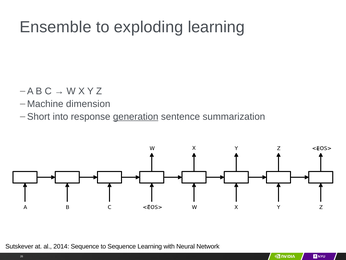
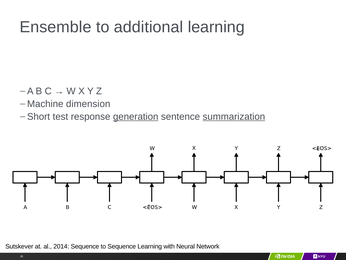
exploding: exploding -> additional (149, 27)
into: into -> test (60, 116)
summarization underline: none -> present (234, 116)
